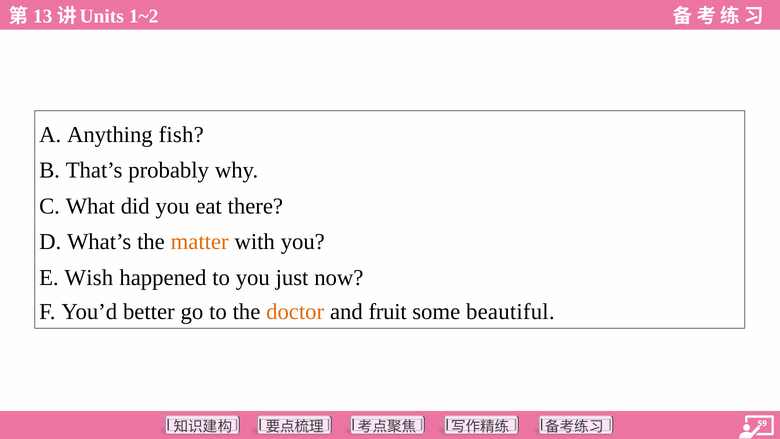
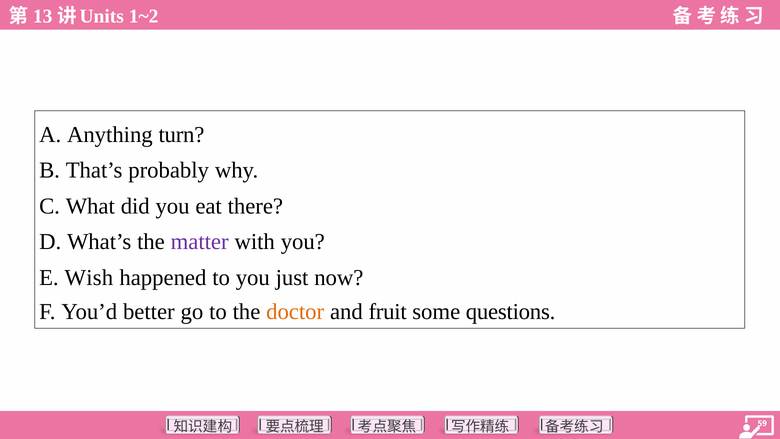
fish: fish -> turn (181, 135)
matter colour: orange -> purple (200, 242)
beautiful: beautiful -> questions (511, 312)
